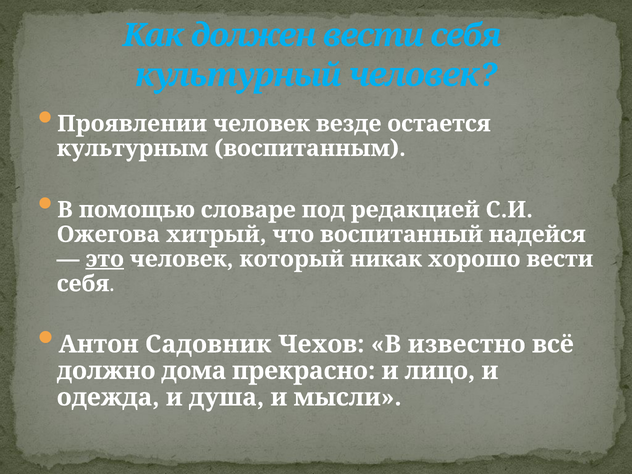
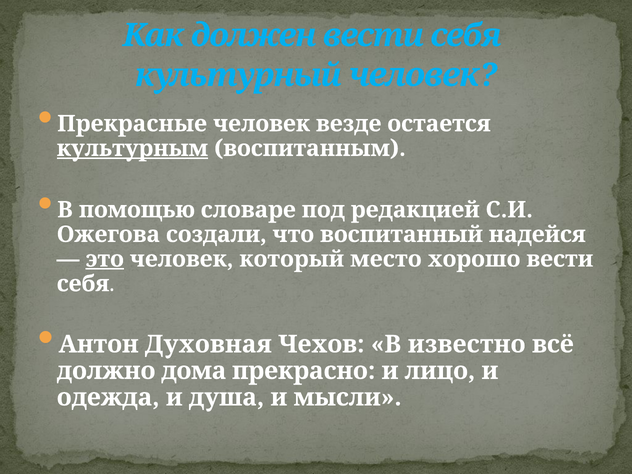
Проявлении: Проявлении -> Прекрасные (132, 124)
культурным underline: none -> present (132, 148)
хитрый: хитрый -> создали (216, 234)
никак: никак -> место (386, 259)
Садовник: Садовник -> Духовная (208, 344)
